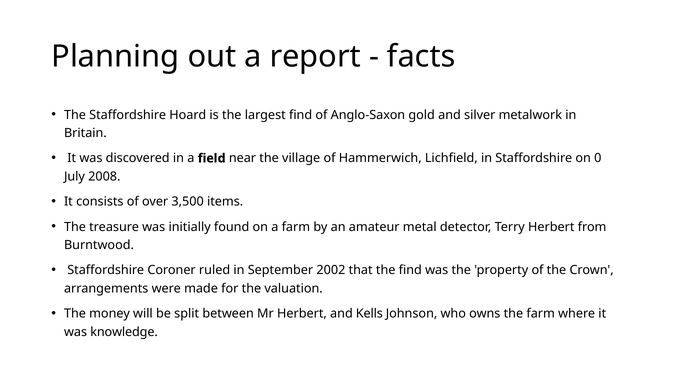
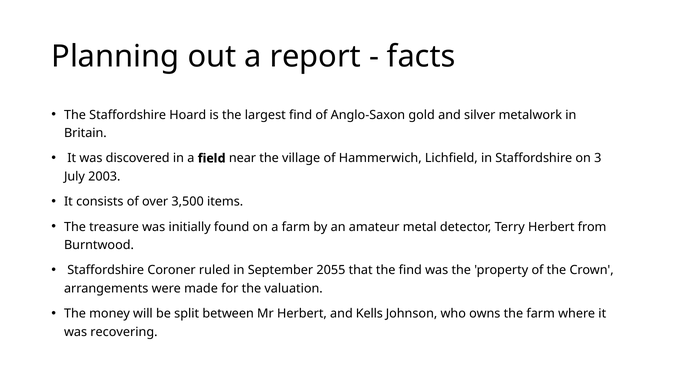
0: 0 -> 3 (598, 158)
2008: 2008 -> 2003 (104, 177)
2002: 2002 -> 2055 (331, 270)
knowledge: knowledge -> recovering (124, 332)
